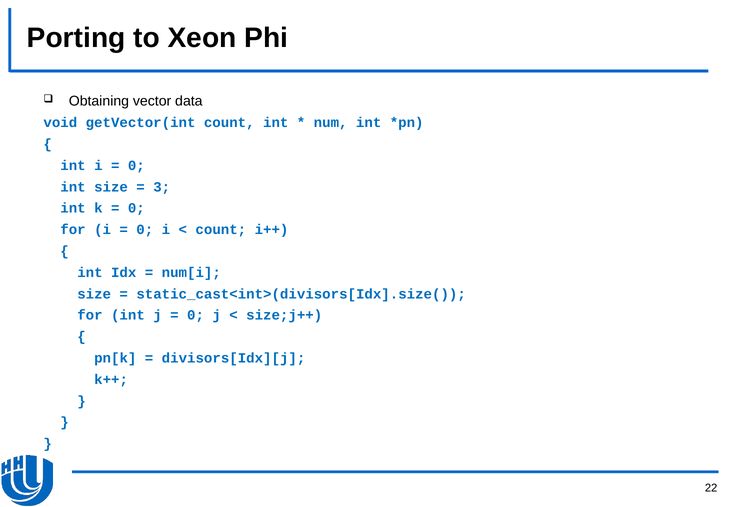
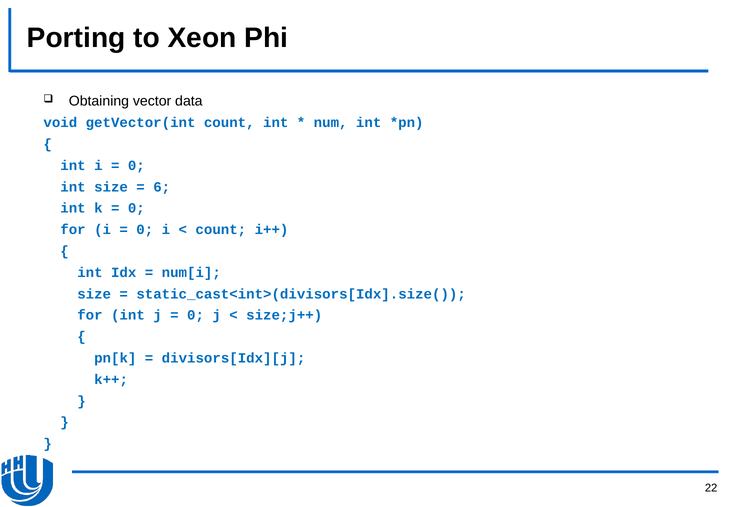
3: 3 -> 6 (162, 187)
